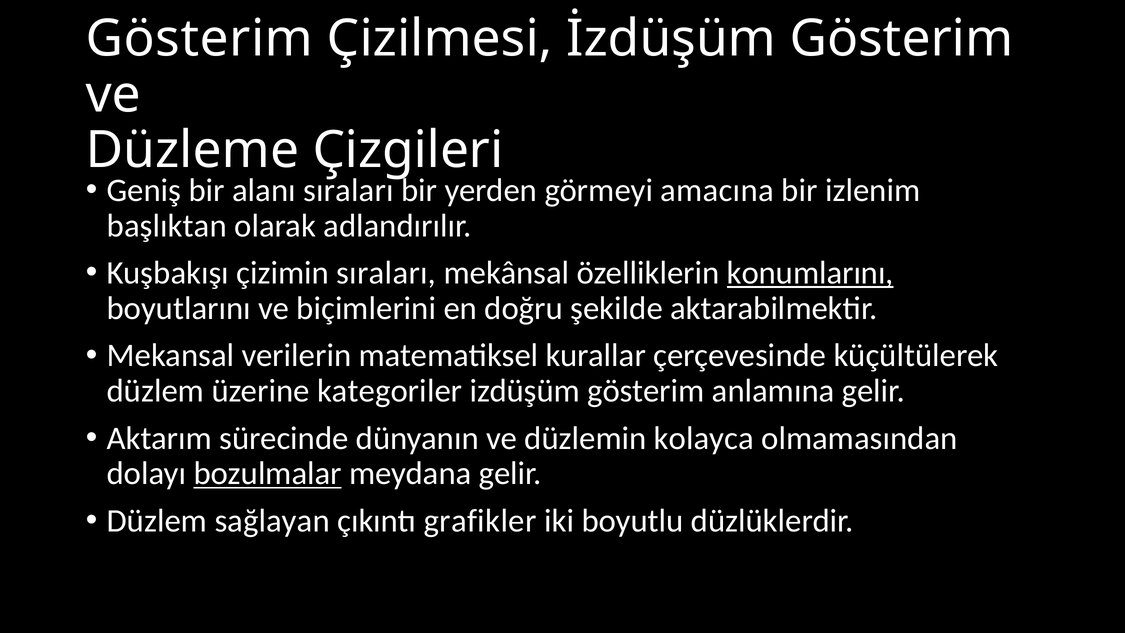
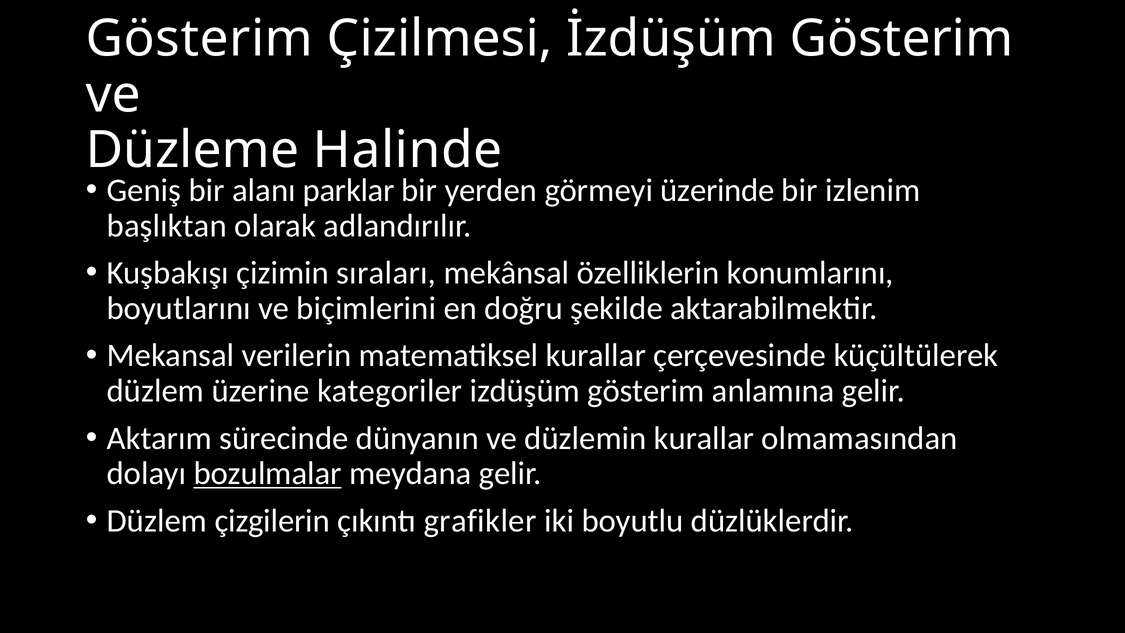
Çizgileri: Çizgileri -> Halinde (408, 150)
alanı sıraları: sıraları -> parklar (349, 190)
amacına: amacına -> üzerinde (717, 190)
konumlarını underline: present -> none (810, 273)
düzlemin kolayca: kolayca -> kurallar (704, 438)
sağlayan: sağlayan -> çizgilerin (272, 521)
